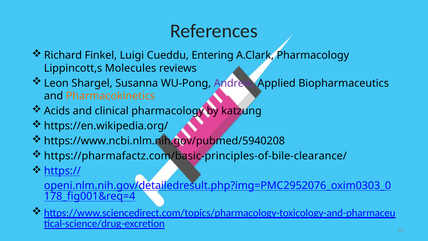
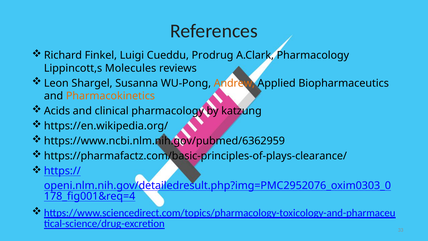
Entering: Entering -> Prodrug (213, 55)
Andrew colour: purple -> orange (234, 83)
https://www.ncbi.nlm.nih.gov/pubmed/5940208: https://www.ncbi.nlm.nih.gov/pubmed/5940208 -> https://www.ncbi.nlm.nih.gov/pubmed/6362959 (164, 141)
https://pharmafactz.com/basic-principles-of-bile-clearance/: https://pharmafactz.com/basic-principles-of-bile-clearance/ -> https://pharmafactz.com/basic-principles-of-plays-clearance/ (195, 156)
